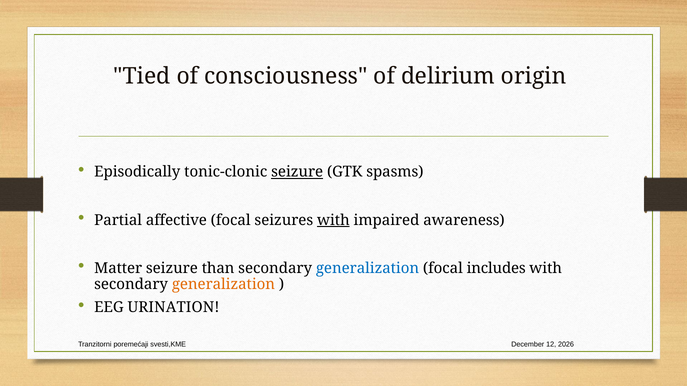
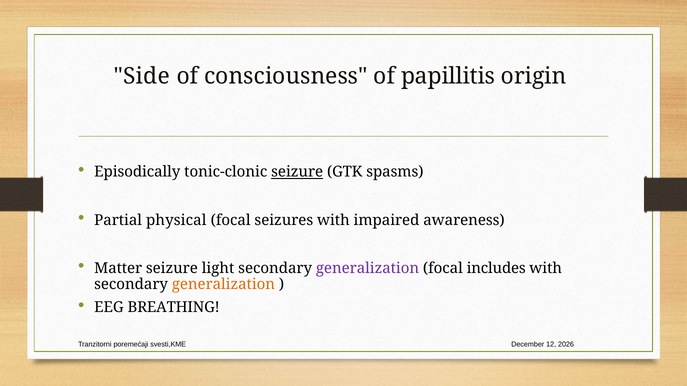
Tied: Tied -> Side (142, 76)
delirium: delirium -> papillitis (448, 76)
affective: affective -> physical (176, 220)
with underline: present -> none (333, 220)
than: than -> light (218, 268)
generalization colour: blue -> purple (368, 268)
URINATION: URINATION -> BREATHING (174, 308)
